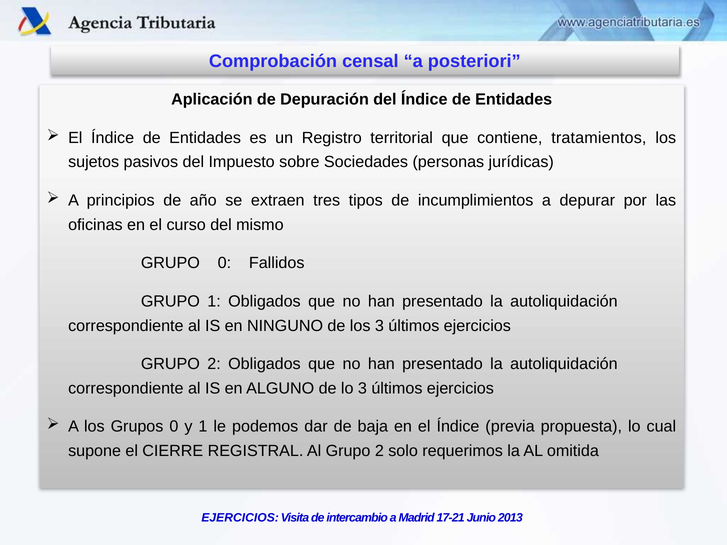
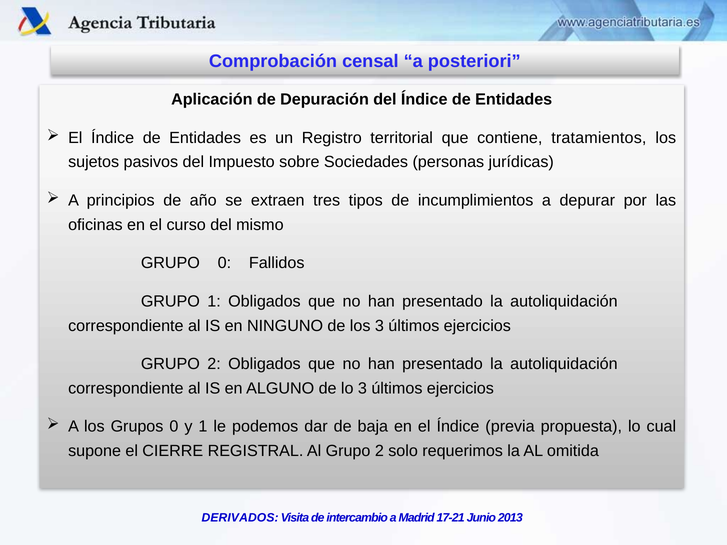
EJERCICIOS: EJERCICIOS -> DERIVADOS (240, 518)
